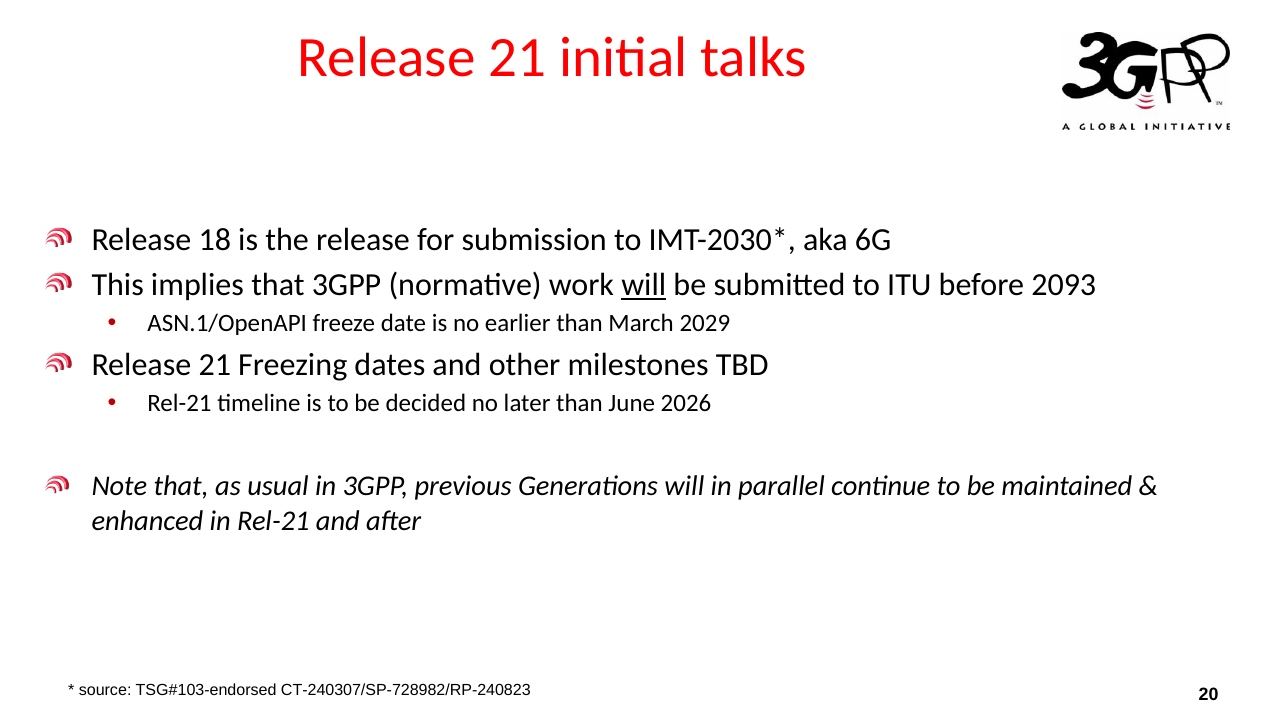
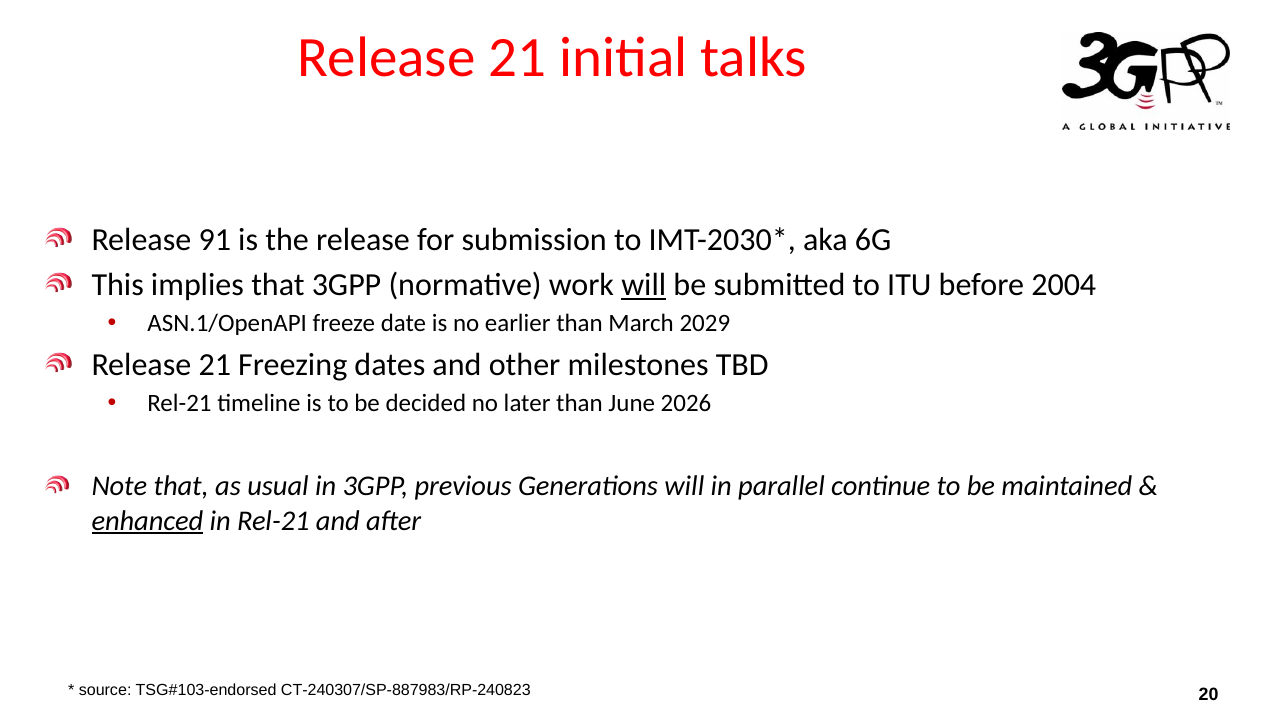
18: 18 -> 91 (215, 240)
2093: 2093 -> 2004 (1064, 285)
enhanced underline: none -> present (147, 520)
CT-240307/SP-728982/RP-240823: CT-240307/SP-728982/RP-240823 -> CT-240307/SP-887983/RP-240823 (406, 690)
